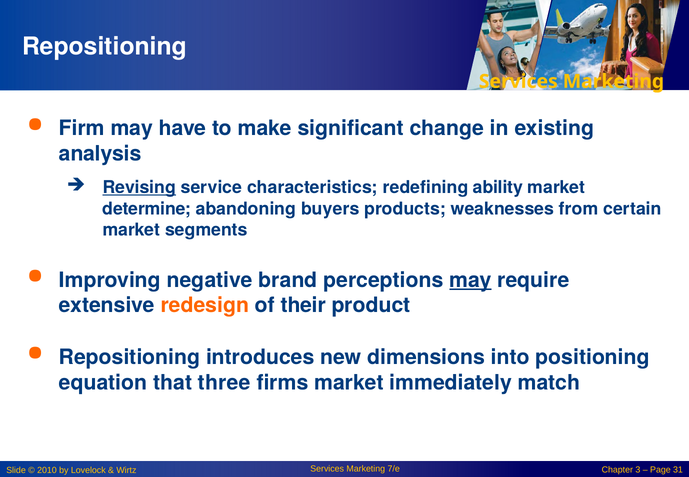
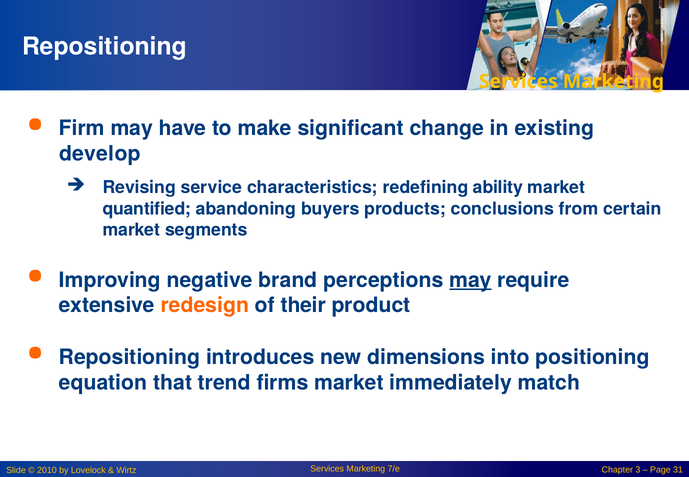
analysis: analysis -> develop (100, 154)
Revising underline: present -> none (139, 188)
determine: determine -> quantified (147, 209)
weaknesses: weaknesses -> conclusions (502, 209)
three: three -> trend (224, 383)
